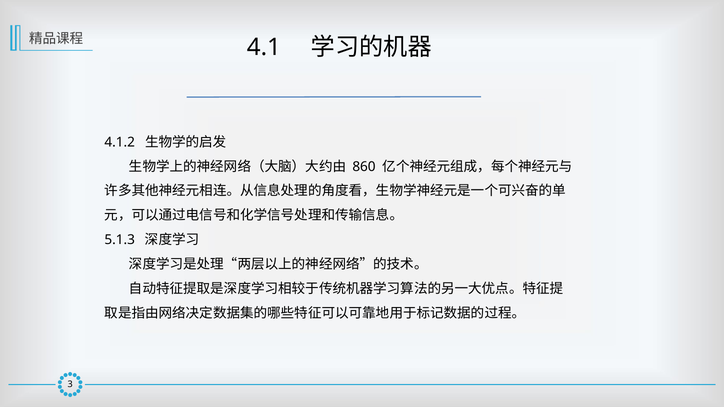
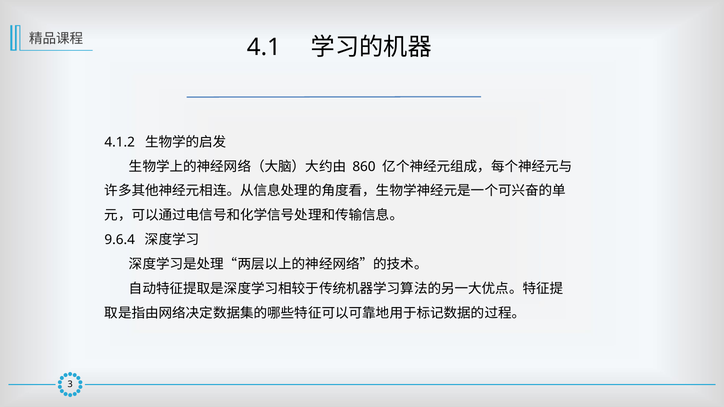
5.1.3: 5.1.3 -> 9.6.4 (120, 240)
